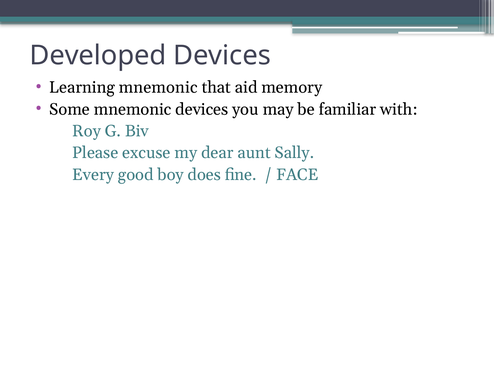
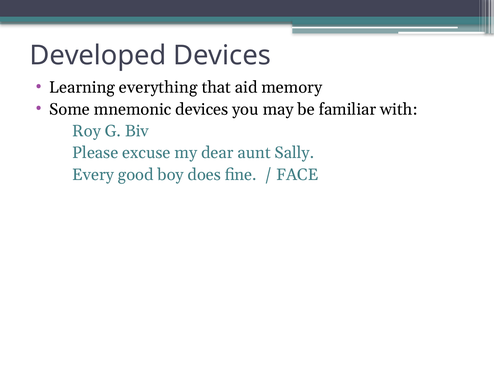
Learning mnemonic: mnemonic -> everything (158, 88)
